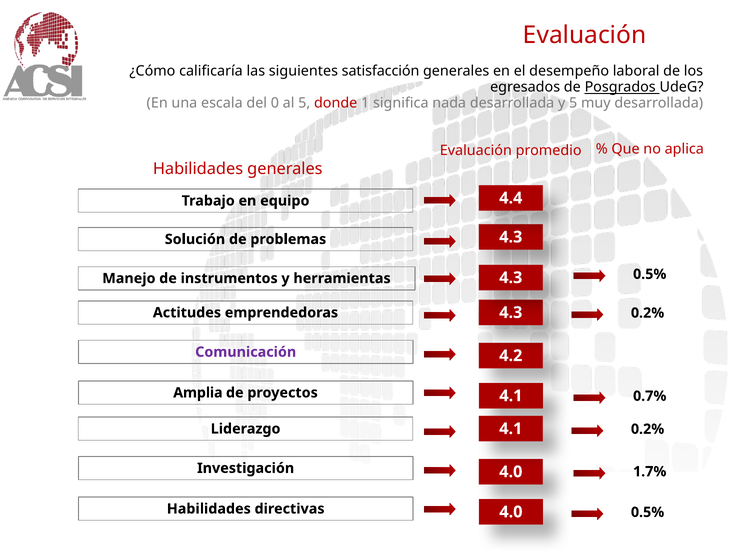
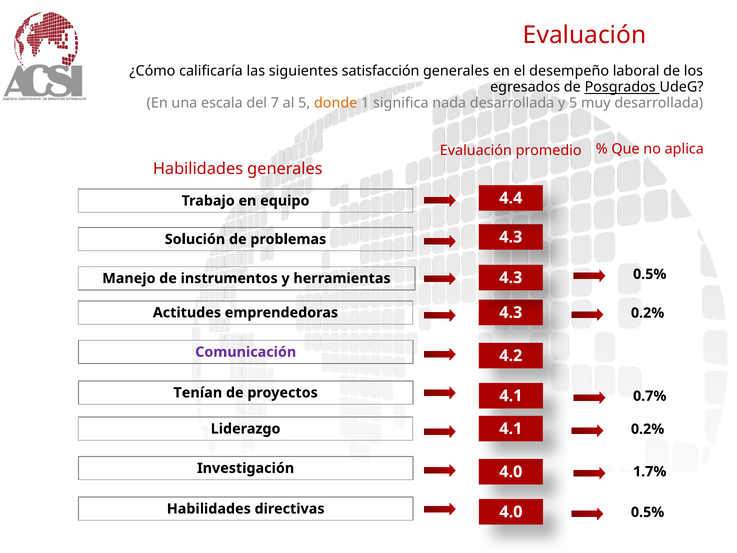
0: 0 -> 7 (275, 103)
donde colour: red -> orange (336, 103)
Amplia: Amplia -> Tenían (198, 393)
